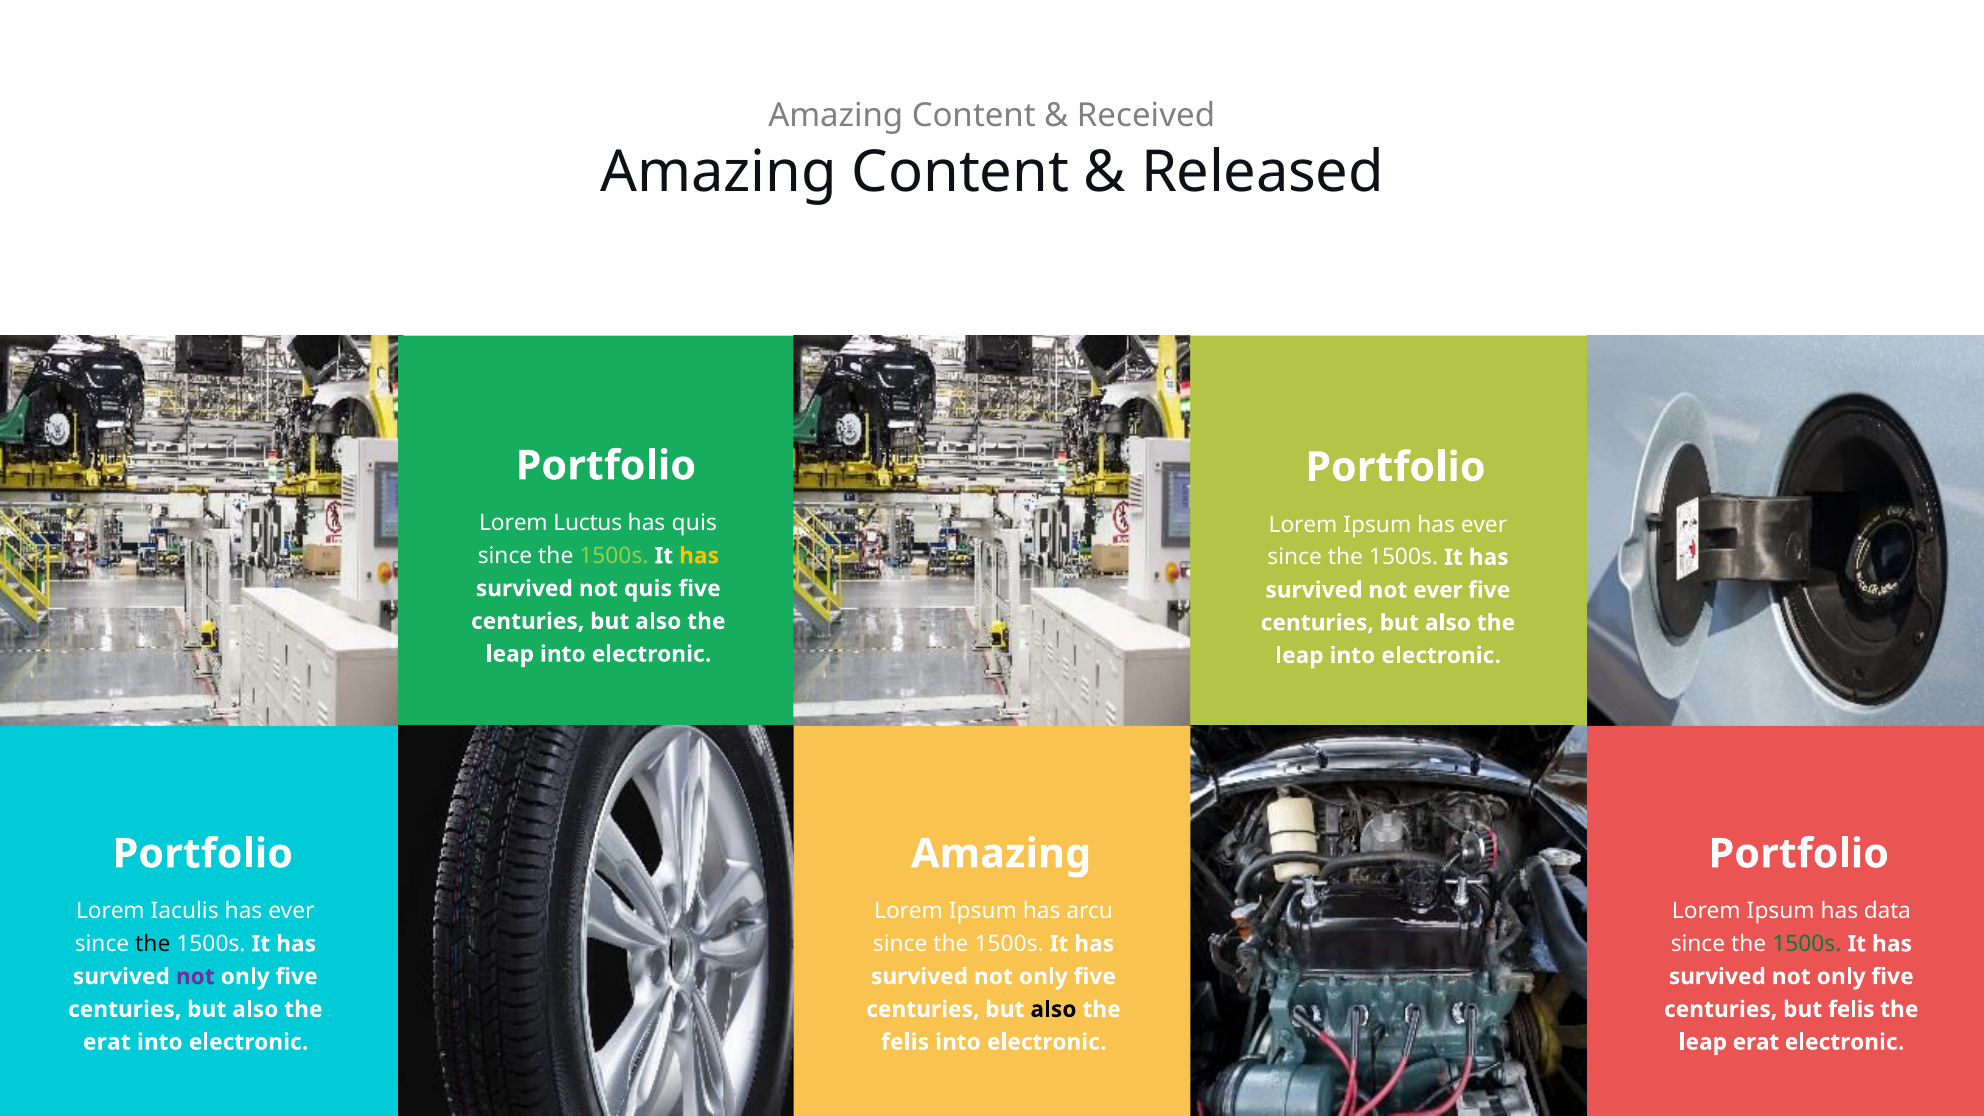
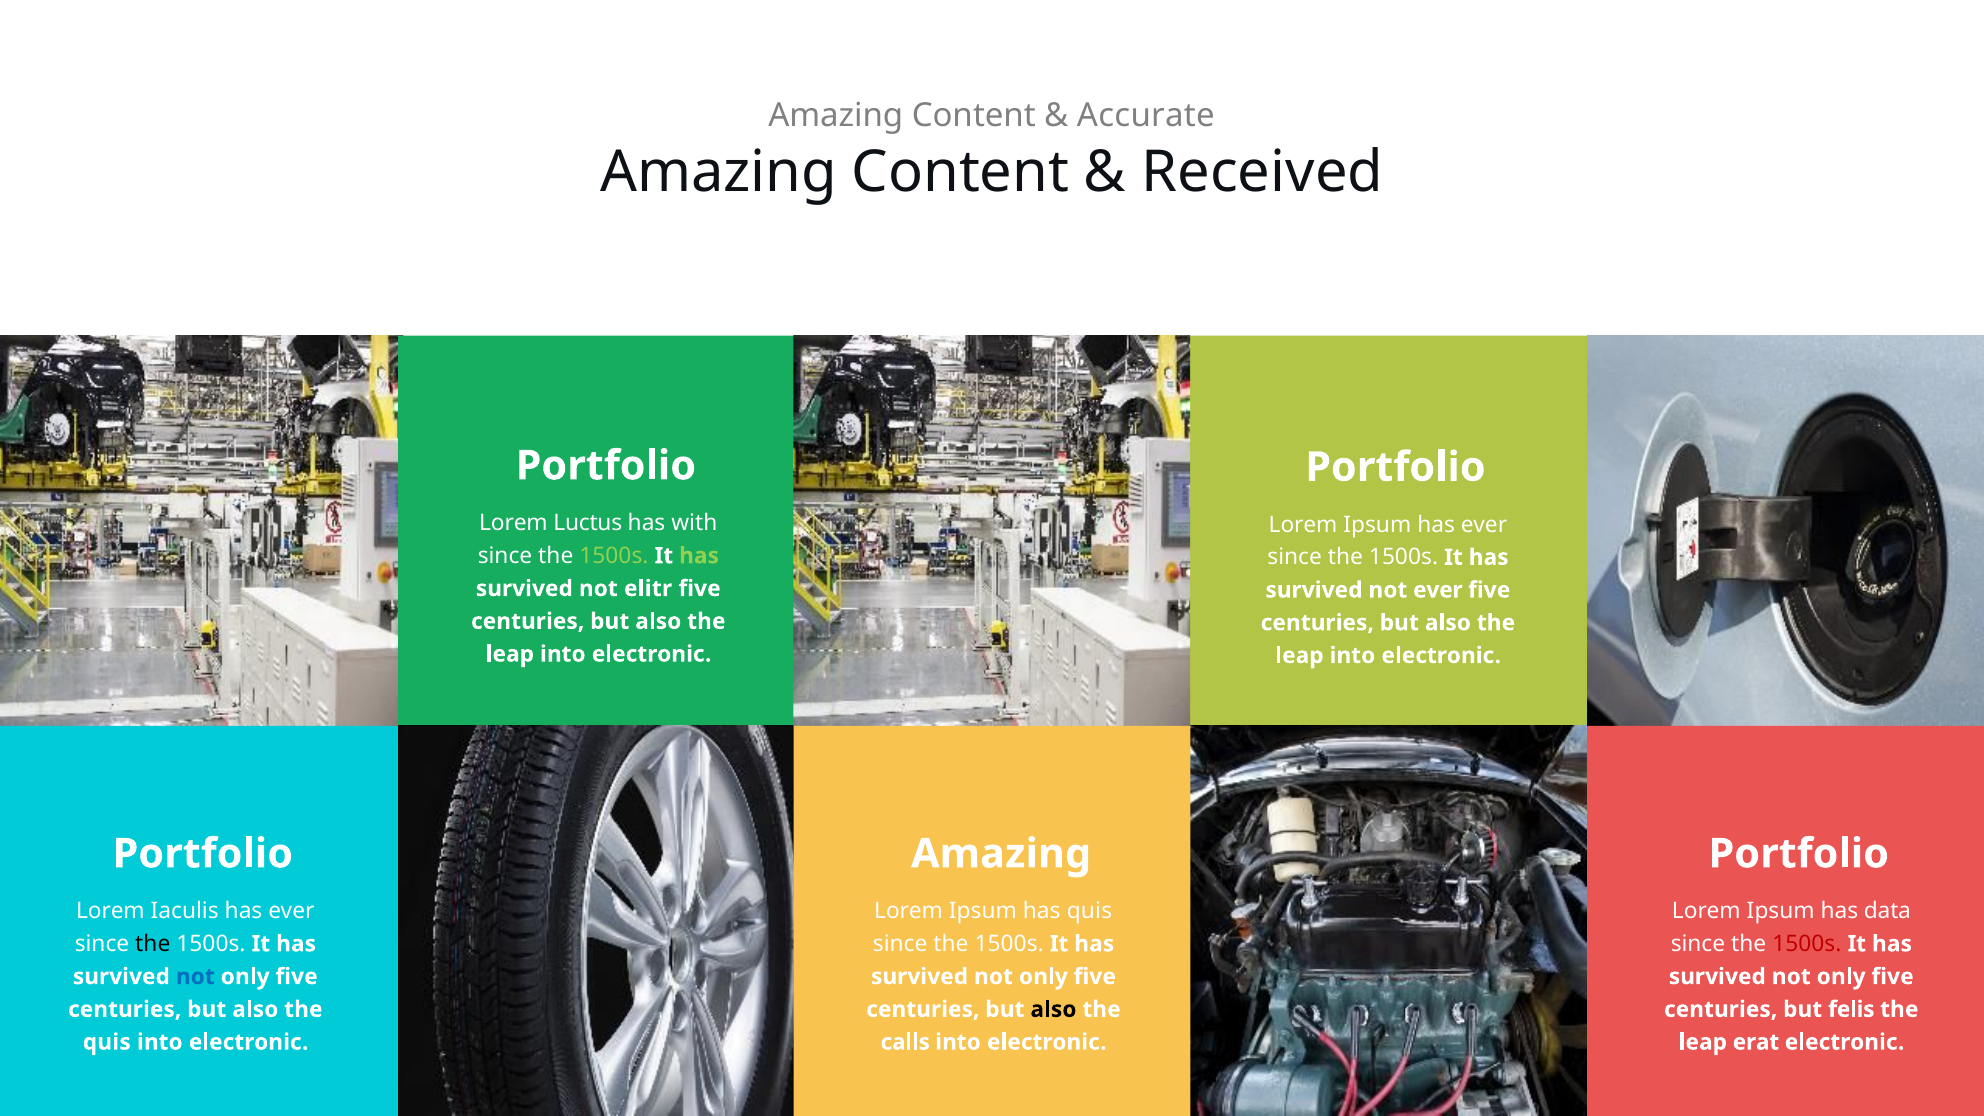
Received: Received -> Accurate (1146, 116)
Released: Released -> Received (1262, 173)
has quis: quis -> with (694, 523)
has colour: yellow -> light green (699, 556)
not quis: quis -> elitr (648, 589)
has arcu: arcu -> quis (1089, 911)
1500s colour: green -> red (1807, 944)
not colour: purple -> blue (195, 977)
erat: erat -> quis (107, 1042)
felis: felis -> calls (905, 1042)
